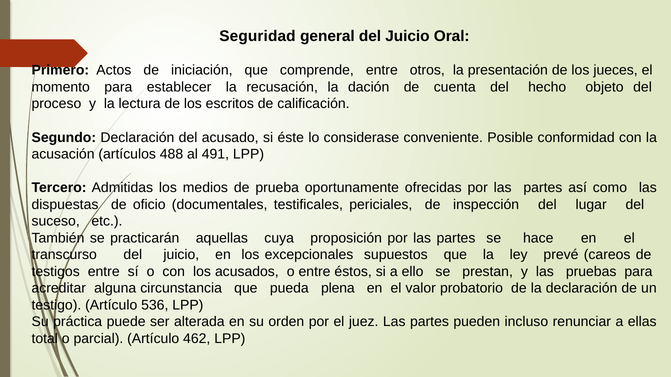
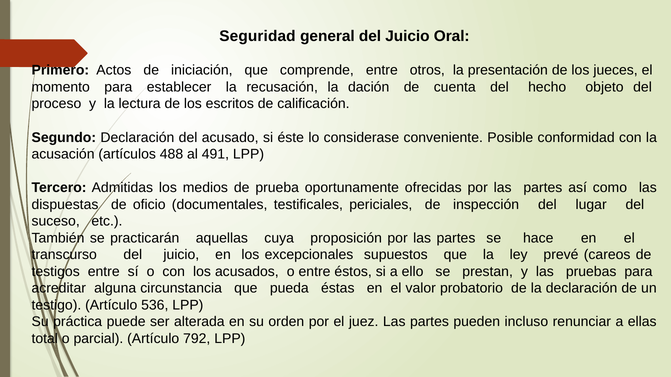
plena: plena -> éstas (338, 289)
462: 462 -> 792 (197, 339)
